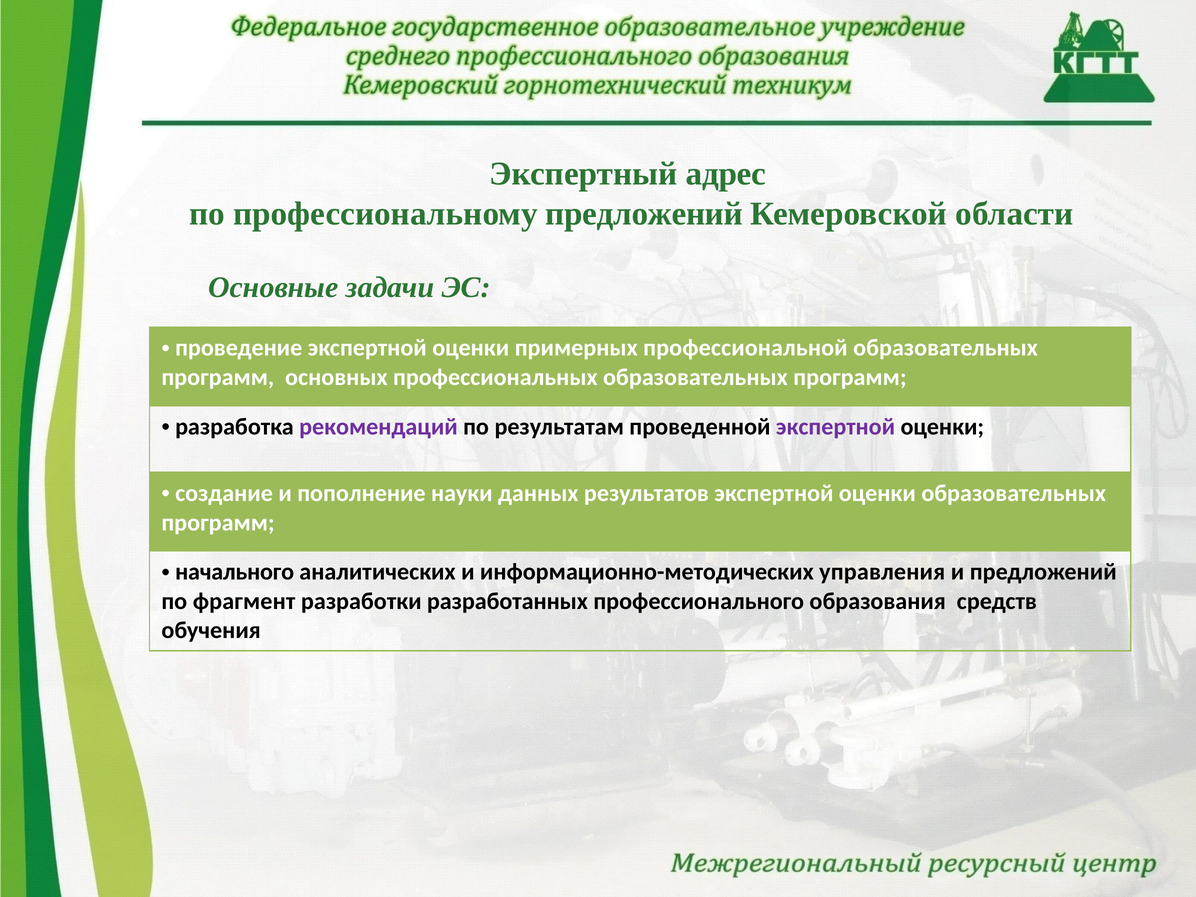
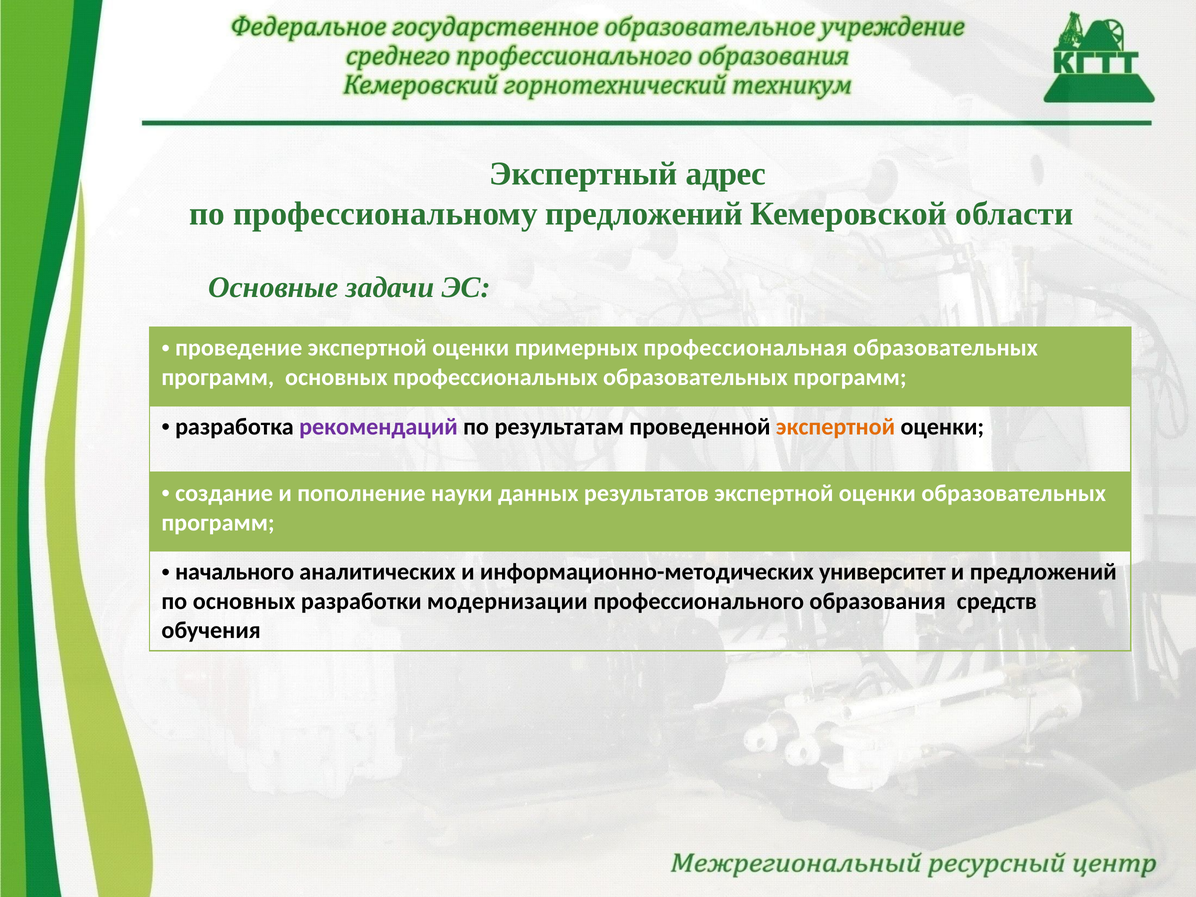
профессиональной: профессиональной -> профессиональная (745, 348)
экспертной colour: purple -> orange (836, 427)
управления: управления -> университет (882, 572)
по фрагмент: фрагмент -> основных (244, 601)
разработанных: разработанных -> модернизации (507, 601)
